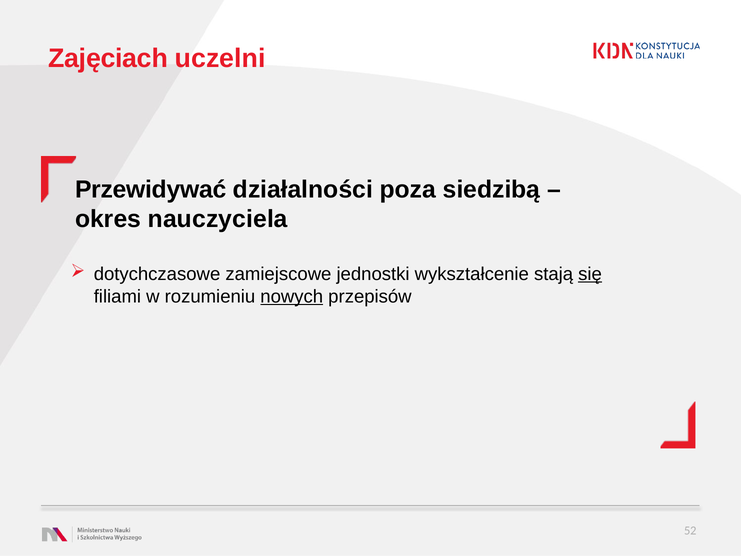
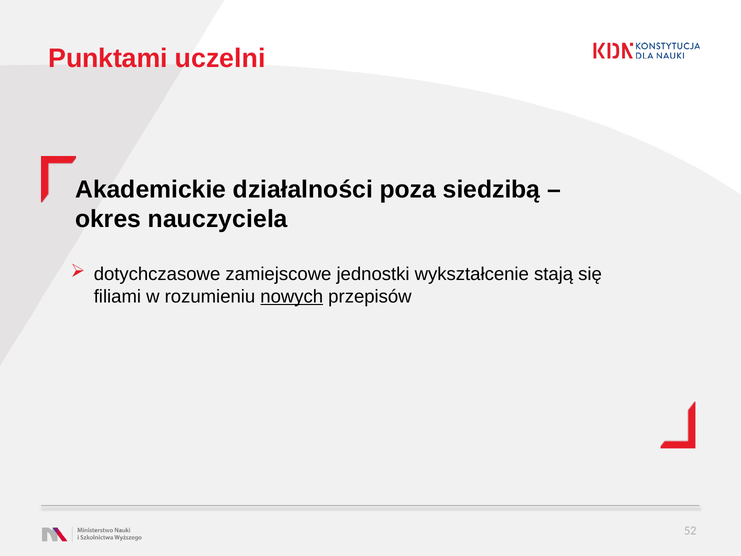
Zajęciach: Zajęciach -> Punktami (108, 59)
Przewidywać: Przewidywać -> Akademickie (151, 189)
się underline: present -> none (590, 274)
